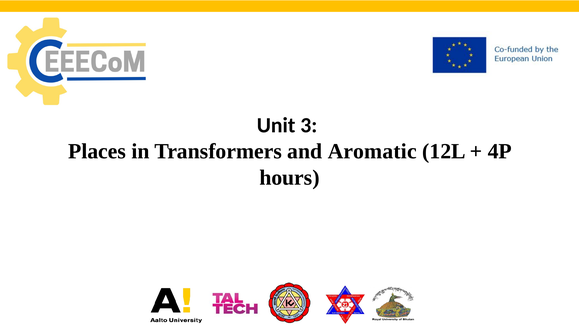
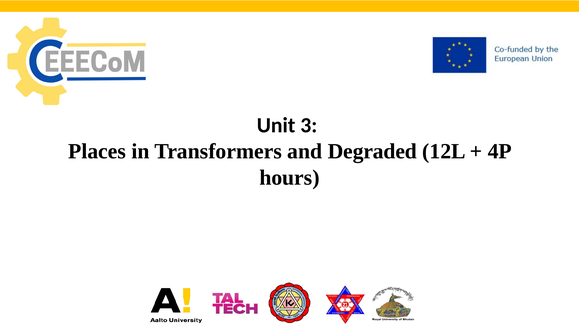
Aromatic: Aromatic -> Degraded (372, 151)
